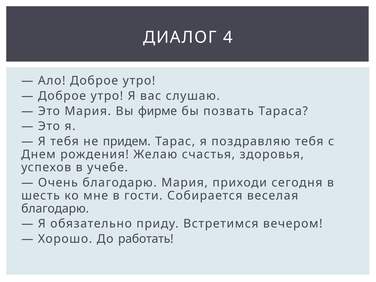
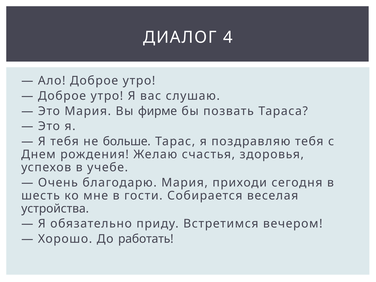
придем: придем -> больше (127, 141)
благодарю: благодарю -> устройства (55, 209)
